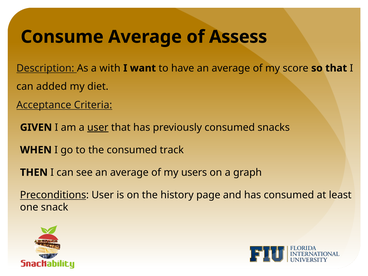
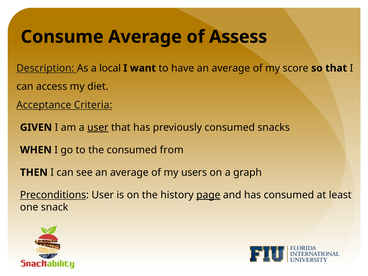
with: with -> local (110, 68)
added: added -> access (52, 87)
track: track -> from (172, 150)
page underline: none -> present (208, 195)
